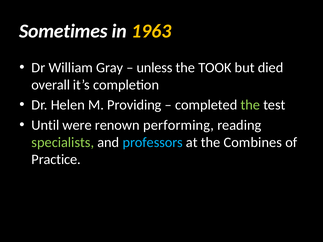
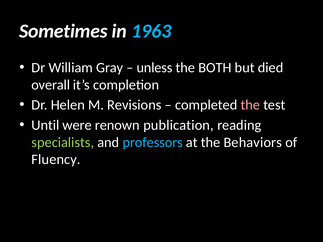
1963 colour: yellow -> light blue (151, 31)
TOOK: TOOK -> BOTH (215, 68)
Providing: Providing -> Revisions (134, 105)
the colour: light green -> pink (250, 105)
performing: performing -> publication (179, 125)
Combines: Combines -> Behaviors (253, 142)
Practice: Practice -> Fluency (56, 160)
